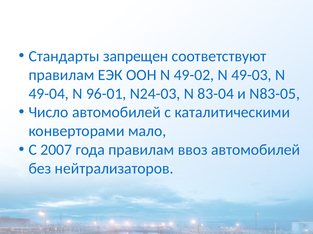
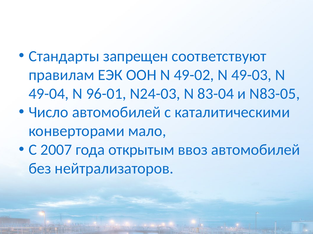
года правилам: правилам -> открытым (141, 150)
